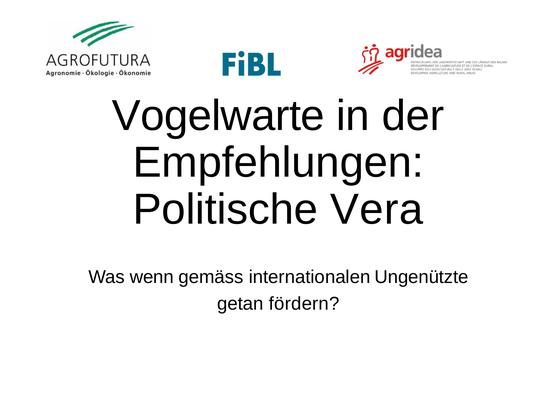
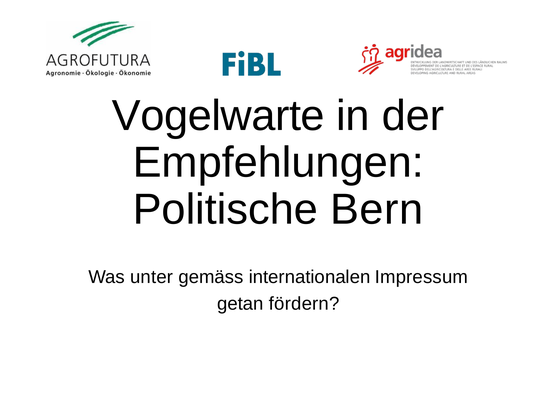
Vera: Vera -> Bern (377, 209)
wenn: wenn -> unter (152, 277)
Ungenützte: Ungenützte -> Impressum (421, 277)
